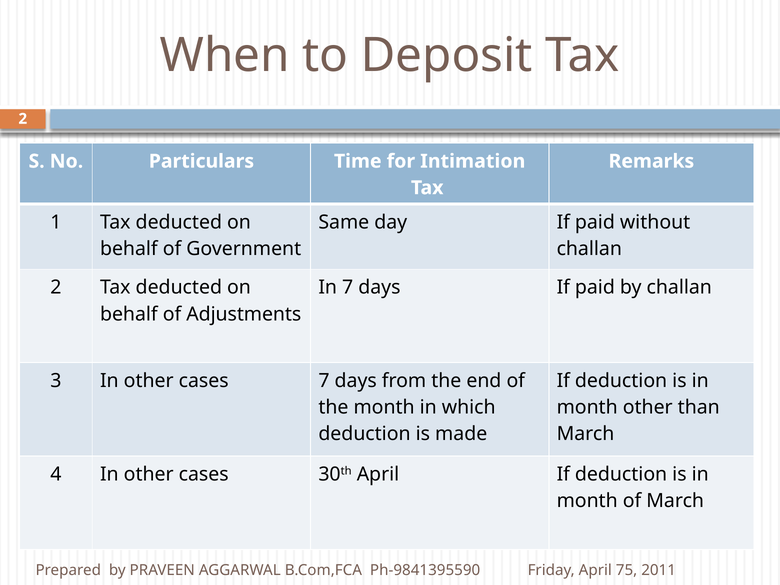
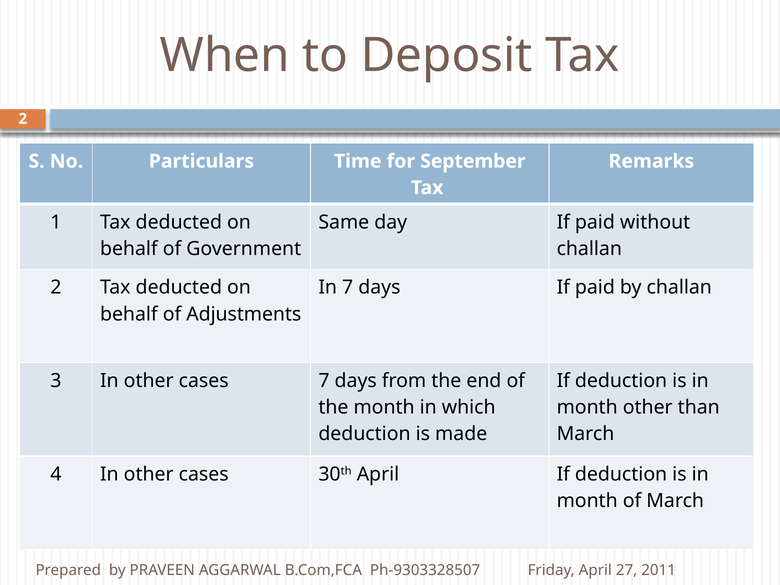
Intimation: Intimation -> September (473, 161)
Ph-9841395590: Ph-9841395590 -> Ph-9303328507 (425, 570)
75: 75 -> 27 (627, 570)
